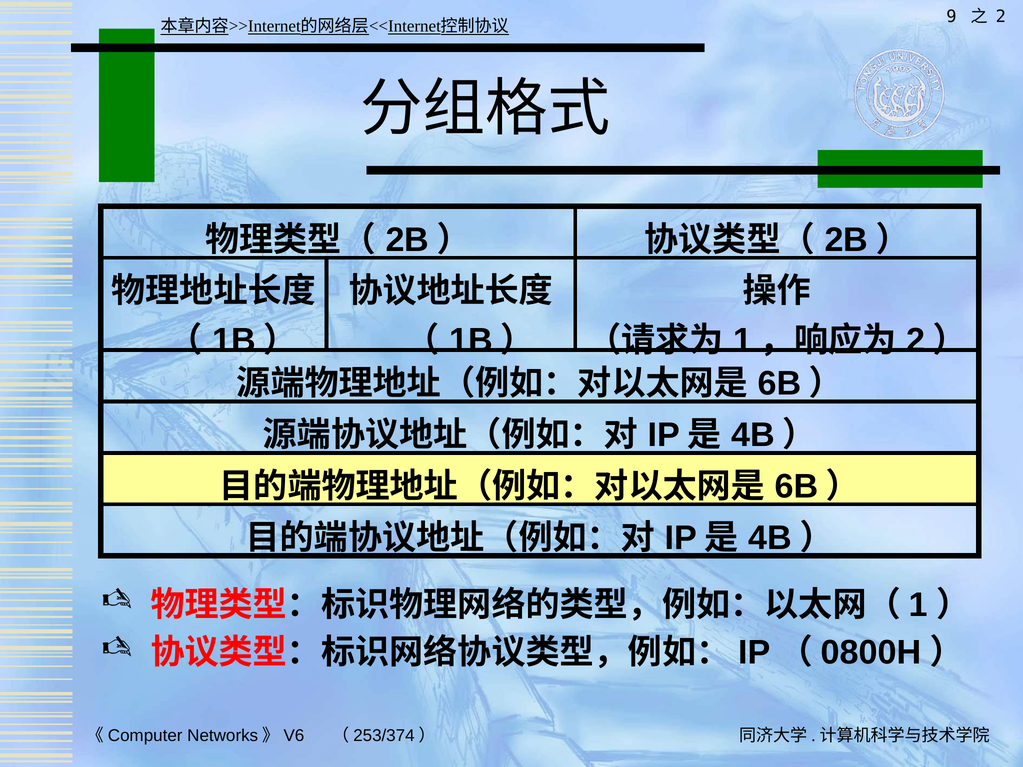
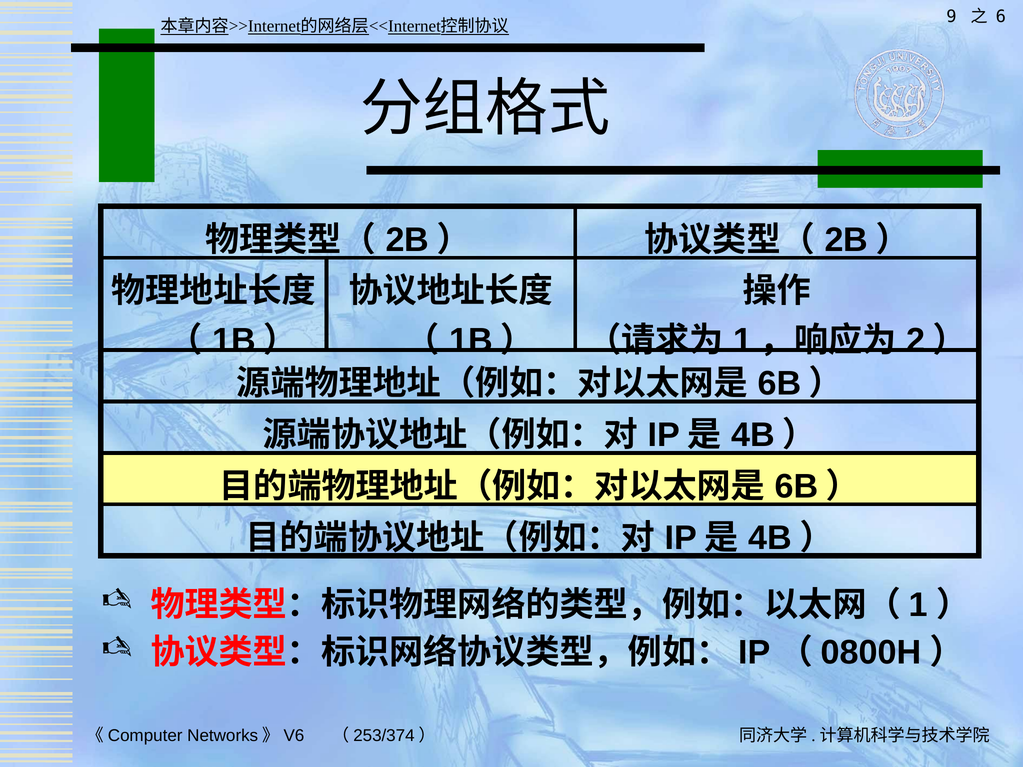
2: 2 -> 6 (1001, 17)
